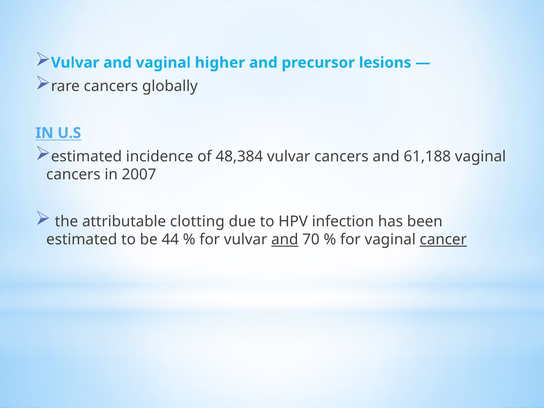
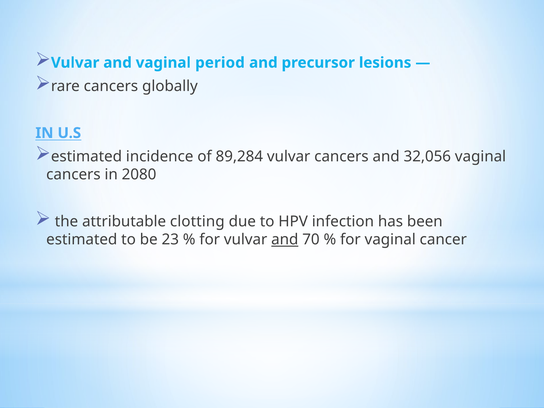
higher: higher -> period (220, 63)
48,384: 48,384 -> 89,284 (239, 156)
61,188: 61,188 -> 32,056 (427, 156)
2007: 2007 -> 2080 (139, 175)
44: 44 -> 23 (170, 240)
cancer underline: present -> none (443, 240)
